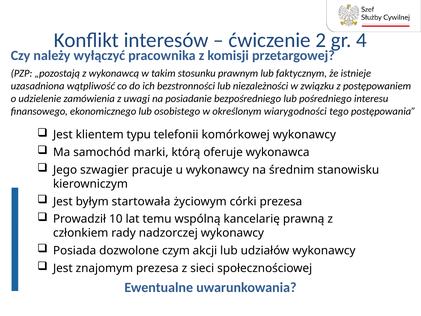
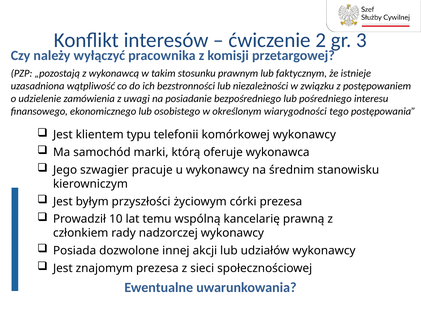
4: 4 -> 3 (361, 40)
startowała: startowała -> przyszłości (141, 201)
czym: czym -> innej (176, 250)
